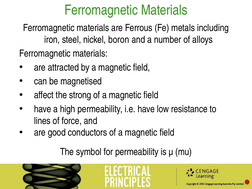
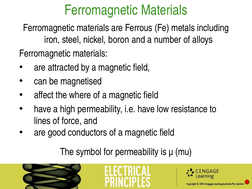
strong: strong -> where (80, 95)
